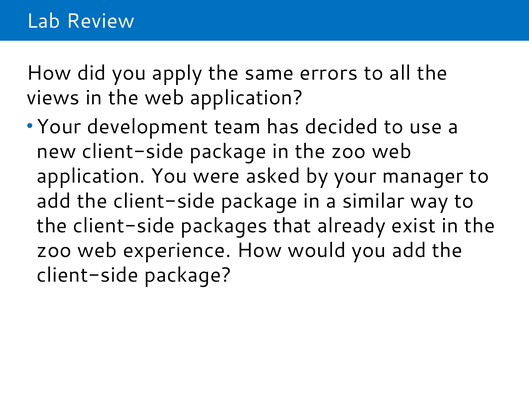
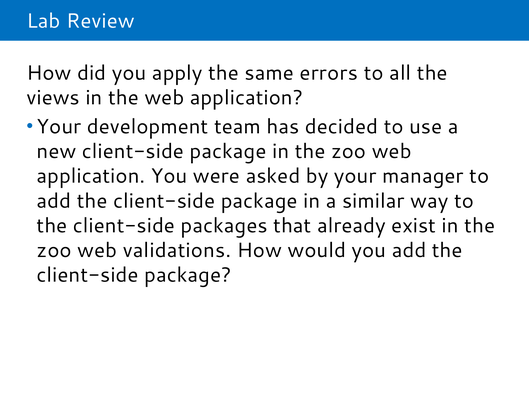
experience: experience -> validations (177, 250)
